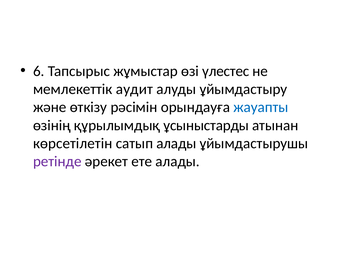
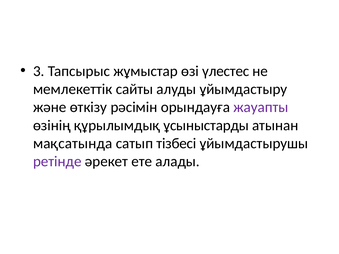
6: 6 -> 3 (39, 71)
аудит: аудит -> сайты (135, 89)
жауапты colour: blue -> purple (261, 107)
көрсетілетін: көрсетілетін -> мақсатында (73, 144)
сатып алады: алады -> тізбесі (176, 144)
